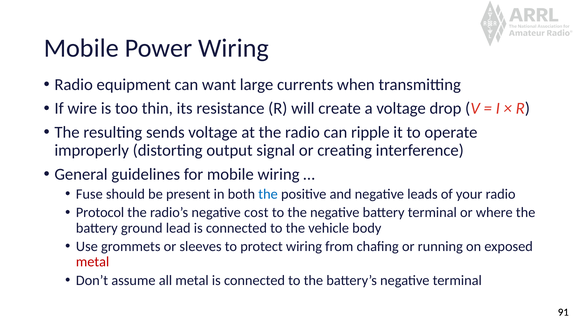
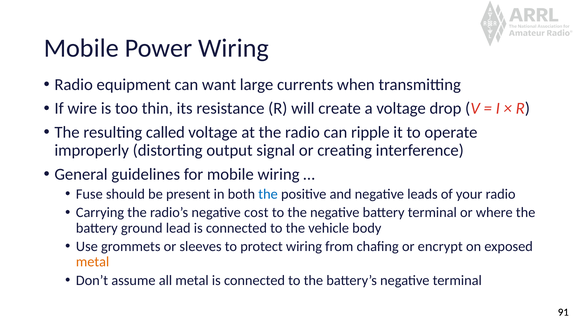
sends: sends -> called (165, 133)
Protocol: Protocol -> Carrying (100, 213)
running: running -> encrypt (440, 247)
metal colour: red -> orange (93, 262)
